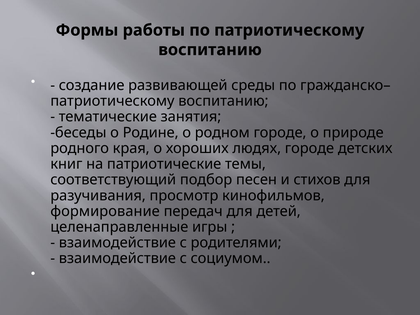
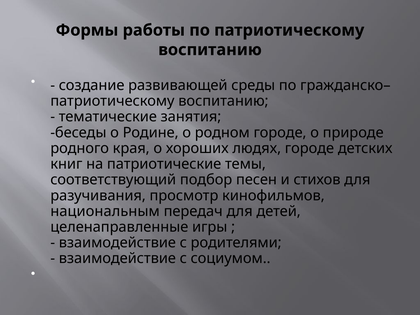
формирование: формирование -> национальным (105, 211)
